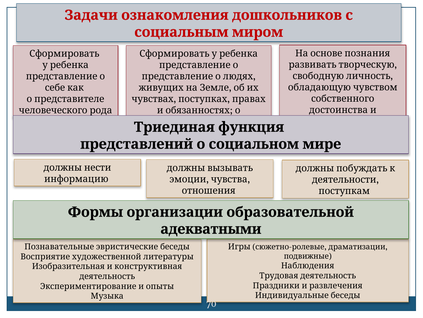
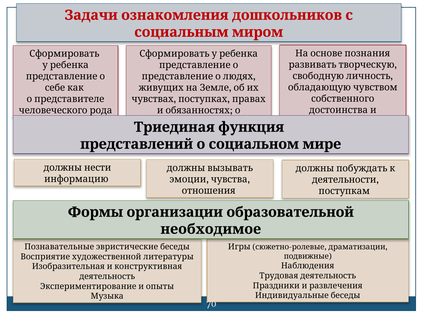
адекватными: адекватными -> необходимое (211, 229)
